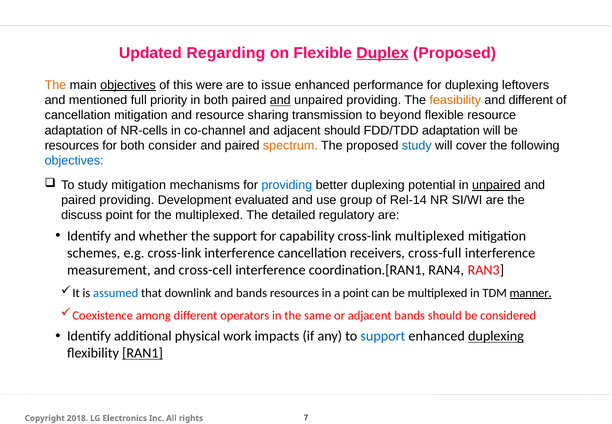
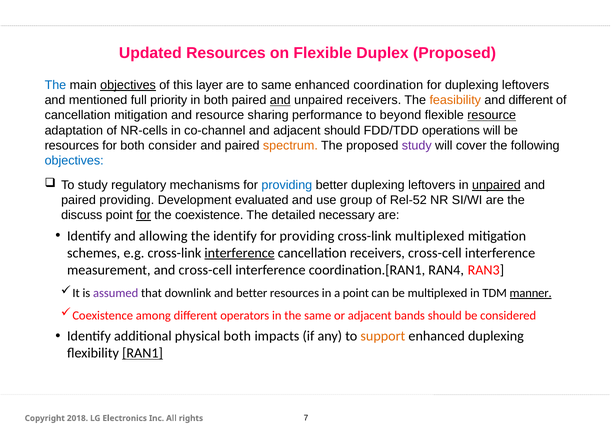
Updated Regarding: Regarding -> Resources (226, 53)
Duplex underline: present -> none (383, 53)
The colour: orange -> blue (55, 85)
were: were -> layer (209, 85)
to issue: issue -> same (276, 85)
performance: performance -> coordination (388, 85)
unpaired providing: providing -> receivers (374, 100)
transmission: transmission -> performance (327, 115)
resource underline: none -> present (492, 115)
FDD/TDD adaptation: adaptation -> operations (451, 130)
study colour: blue -> purple (417, 145)
study mitigation: mitigation -> regulatory (139, 185)
better duplexing potential: potential -> leftovers (432, 185)
Rel-14: Rel-14 -> Rel-52 (408, 200)
for underline: none -> present (144, 215)
the multiplexed: multiplexed -> coexistence (209, 215)
regulatory: regulatory -> necessary (347, 215)
whether: whether -> allowing (163, 236)
the support: support -> identify (235, 236)
capability: capability -> providing (307, 236)
interference underline: none -> present (240, 253)
receivers cross-full: cross-full -> cross-cell (435, 253)
assumed colour: blue -> purple (116, 293)
and bands: bands -> better (252, 293)
physical work: work -> both (237, 336)
support colour: blue -> orange (383, 336)
duplexing underline: present -> none (496, 336)
